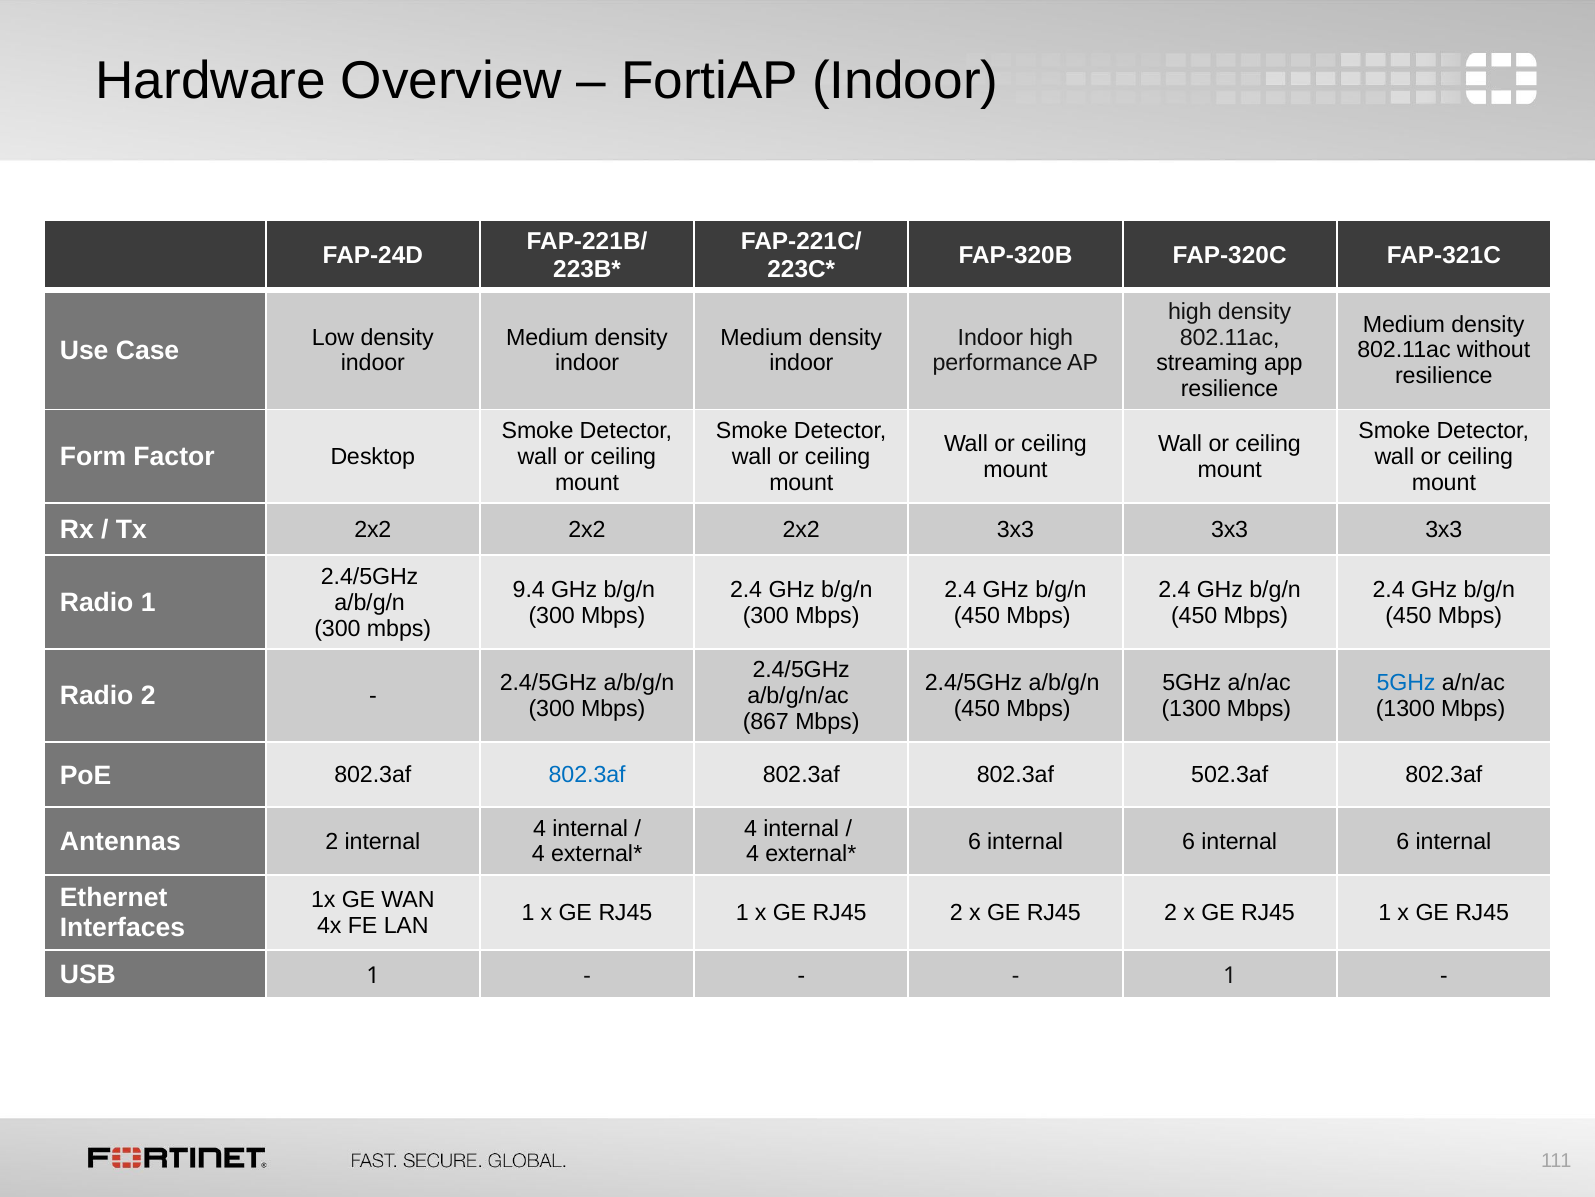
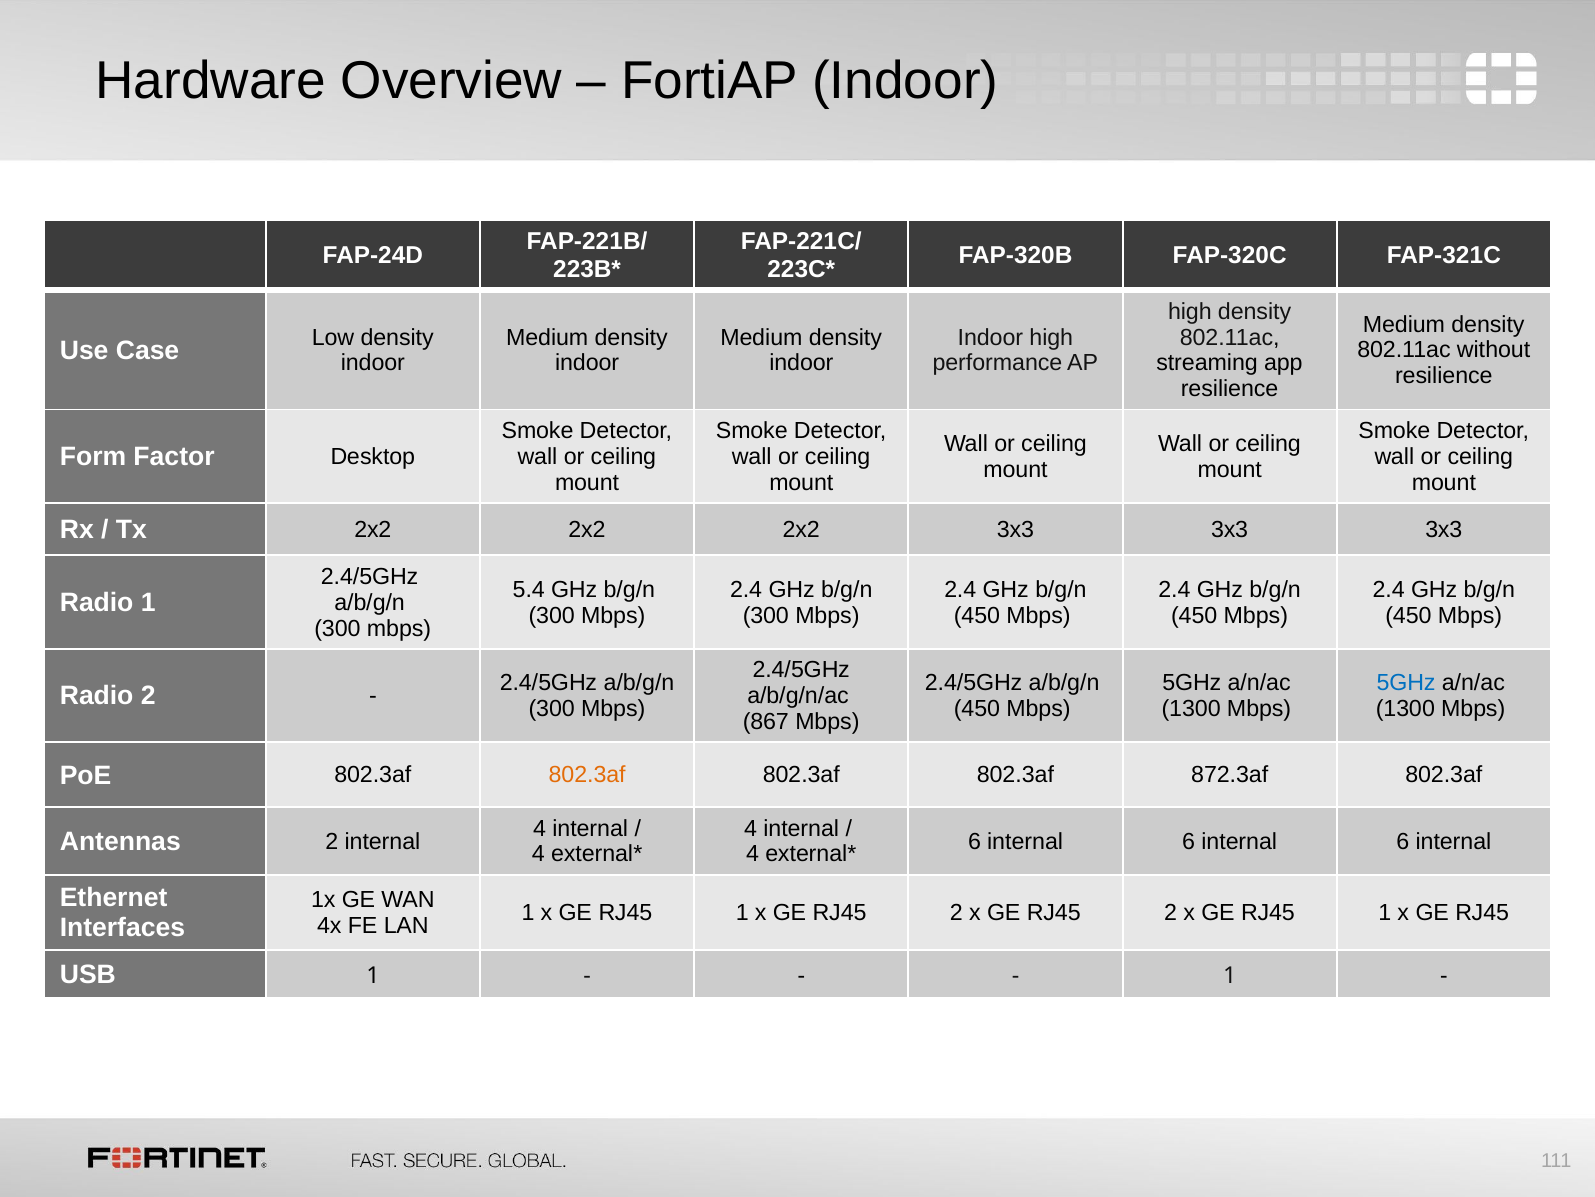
9.4: 9.4 -> 5.4 (529, 589)
802.3af colour: blue -> orange (587, 775)
502.3af: 502.3af -> 872.3af (1230, 775)
